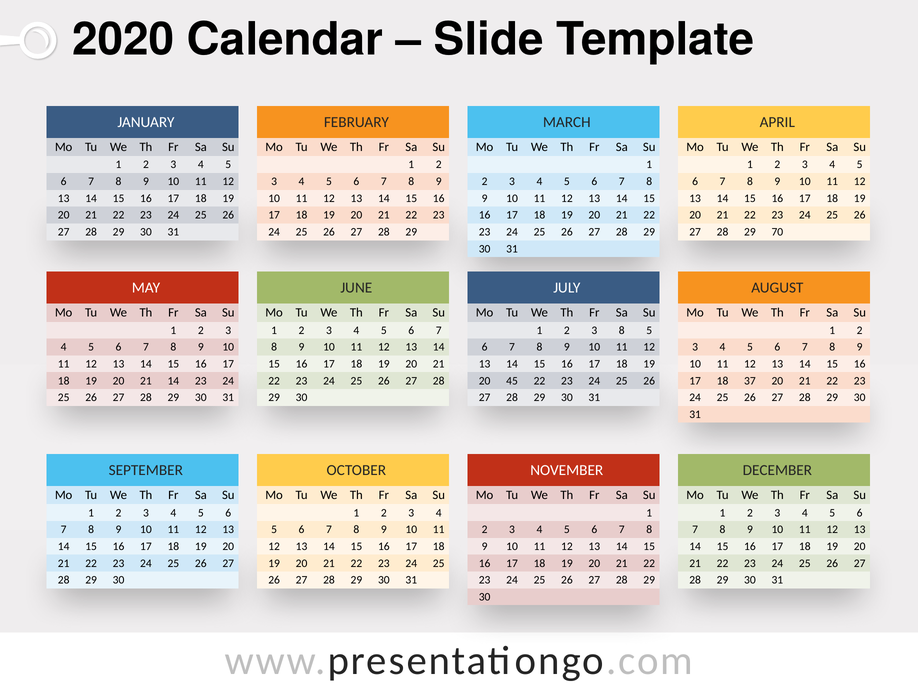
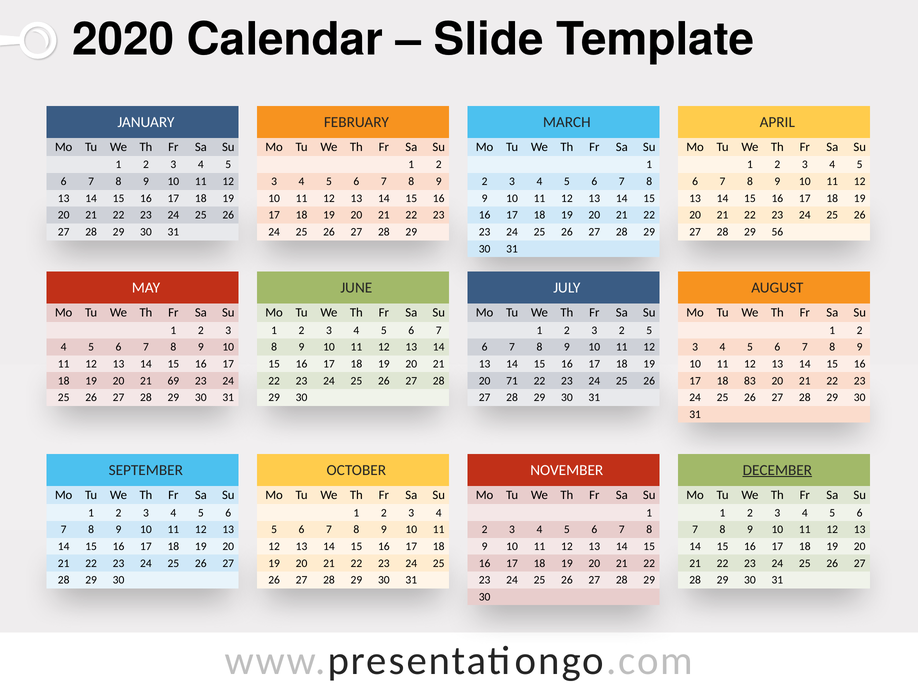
70: 70 -> 56 (777, 232)
3 8: 8 -> 2 (622, 331)
21 14: 14 -> 69 (173, 381)
45: 45 -> 71 (512, 381)
37: 37 -> 83 (750, 381)
DECEMBER underline: none -> present (777, 470)
